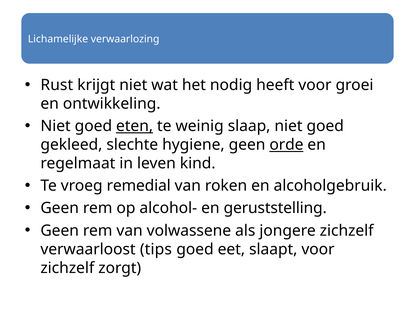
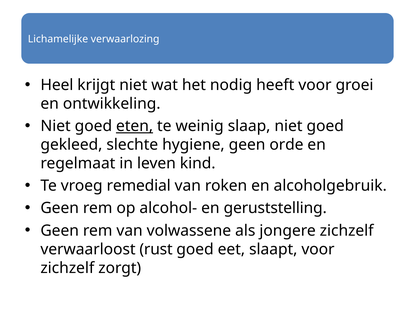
Rust: Rust -> Heel (57, 85)
orde underline: present -> none (286, 145)
tips: tips -> rust (156, 249)
